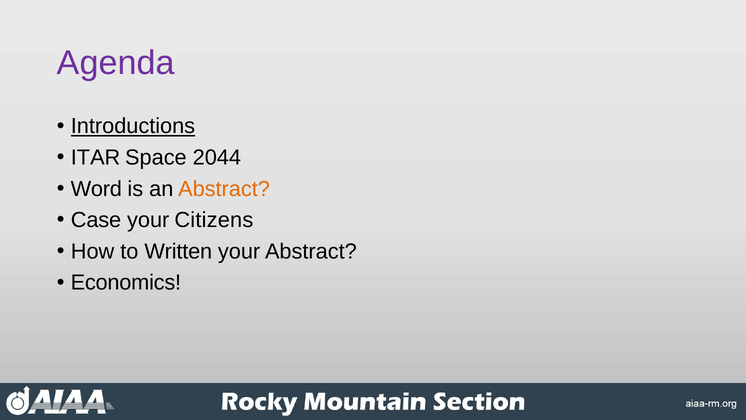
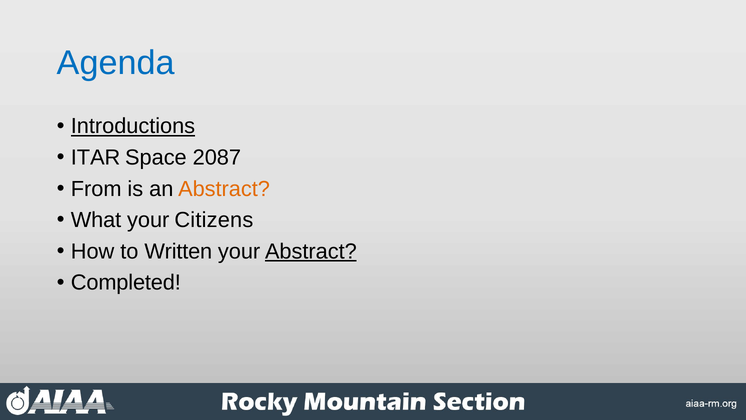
Agenda colour: purple -> blue (116, 63)
2044: 2044 -> 2087 (217, 157)
Word: Word -> From (96, 189)
Case: Case -> What (96, 220)
Abstract underline: none -> present (311, 251)
Economics: Economics -> Completed (126, 283)
